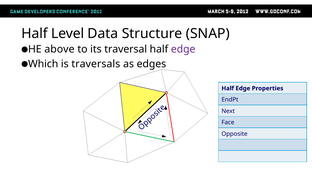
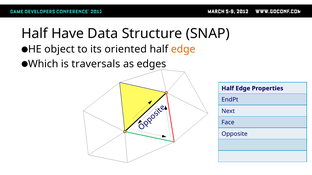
Level: Level -> Have (68, 34)
above: above -> object (59, 49)
traversal: traversal -> oriented (126, 49)
edge colour: purple -> orange (183, 49)
